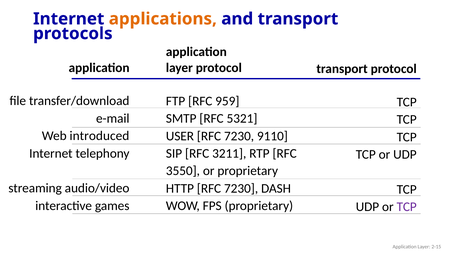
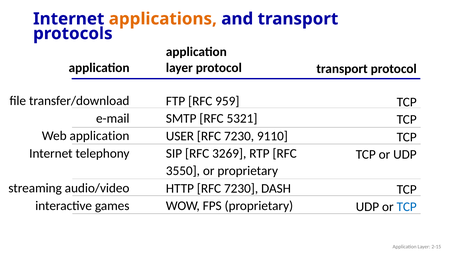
Web introduced: introduced -> application (99, 136)
3211: 3211 -> 3269 (229, 153)
TCP colour: purple -> blue (407, 207)
